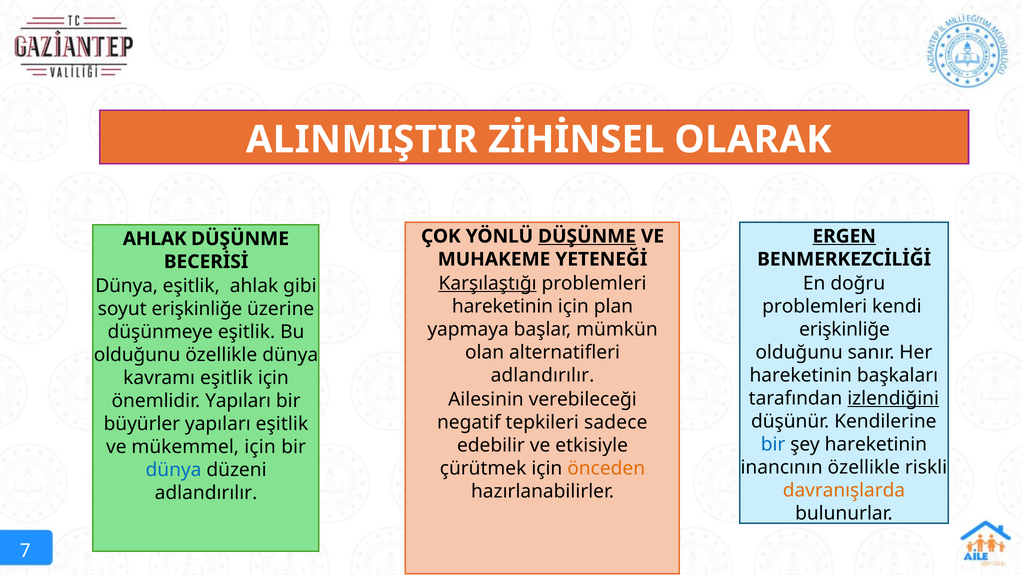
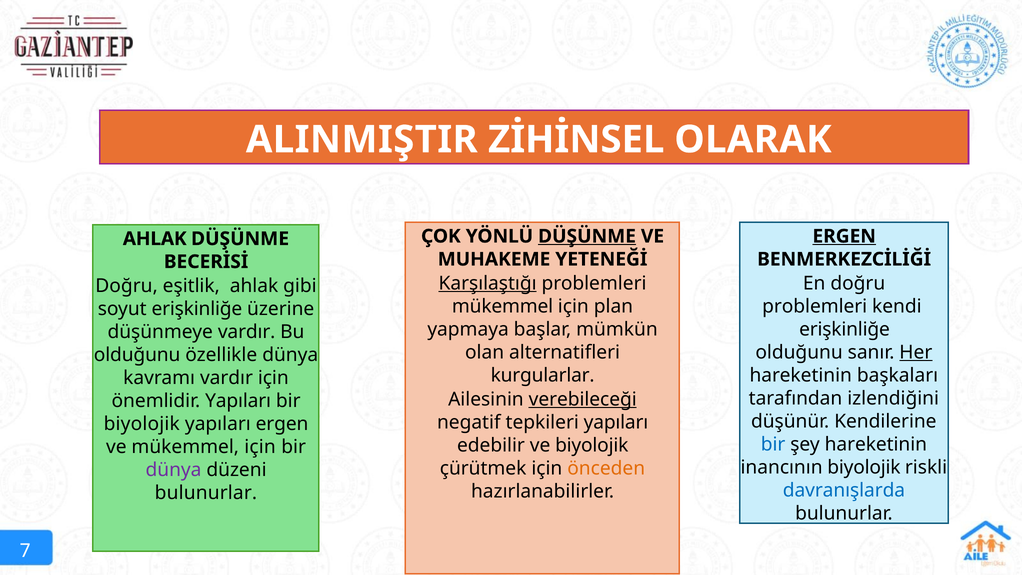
Dünya: Dünya -> Doğru (127, 286)
hareketinin: hareketinin -> mükemmel (503, 306)
düşünmeye eşitlik: eşitlik -> vardır (247, 332)
Her underline: none -> present (916, 352)
adlandırılır: adlandırılır -> kurgularlar (543, 375)
kavramı eşitlik: eşitlik -> vardır (226, 378)
izlendiğini underline: present -> none (893, 398)
verebileceği underline: none -> present (583, 399)
tepkileri sadece: sadece -> yapıları (616, 422)
büyürler: büyürler -> biyolojik (142, 424)
yapıları eşitlik: eşitlik -> ergen (282, 424)
ve etkisiyle: etkisiyle -> biyolojik (592, 445)
inancının özellikle: özellikle -> biyolojik (864, 467)
dünya colour: blue -> purple (174, 470)
davranışlarda colour: orange -> blue (844, 490)
adlandırılır: adlandırılır -> bulunurlar (206, 493)
